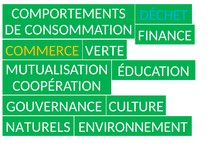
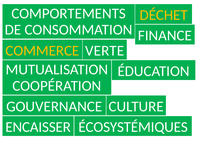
DÉCHET colour: light blue -> yellow (164, 15)
NATURELS: NATURELS -> ENCAISSER (38, 128)
ENVIRONNEMENT: ENVIRONNEMENT -> ÉCOSYSTÉMIQUES (133, 128)
